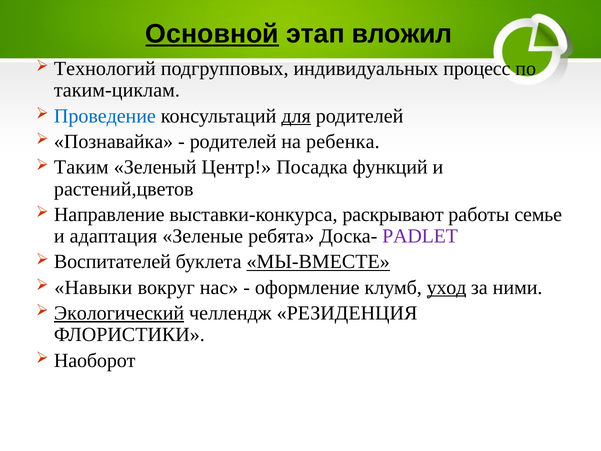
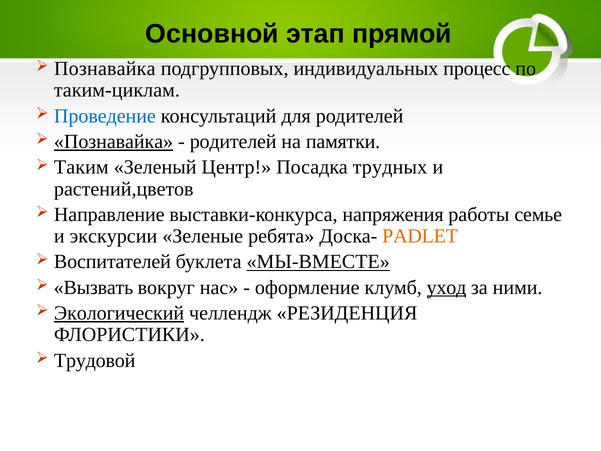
Основной underline: present -> none (212, 34)
вложил: вложил -> прямой (402, 34)
Технологий: Технологий -> Познавайка (105, 69)
для underline: present -> none (296, 116)
Познавайка underline: none -> present (114, 142)
ребенка: ребенка -> памятки (343, 142)
функций: функций -> трудных (390, 167)
раскрывают: раскрывают -> напряжения (393, 214)
адаптация: адаптация -> экскурсии (113, 236)
PADLET colour: purple -> orange (420, 236)
Навыки: Навыки -> Вызвать (93, 287)
Наоборот: Наоборот -> Трудовой (95, 360)
